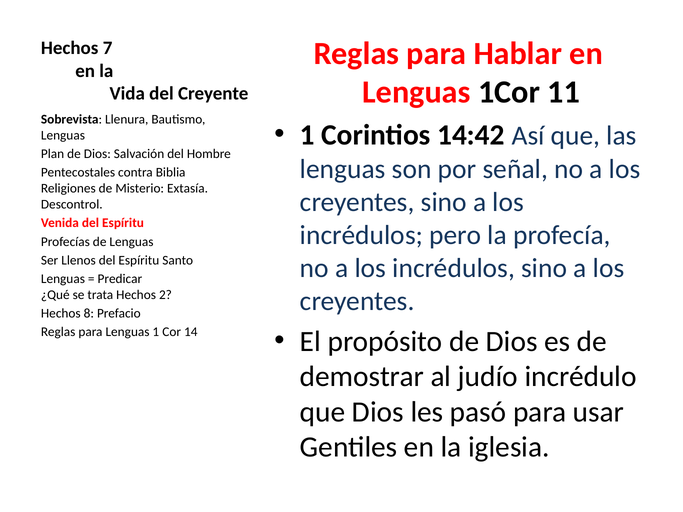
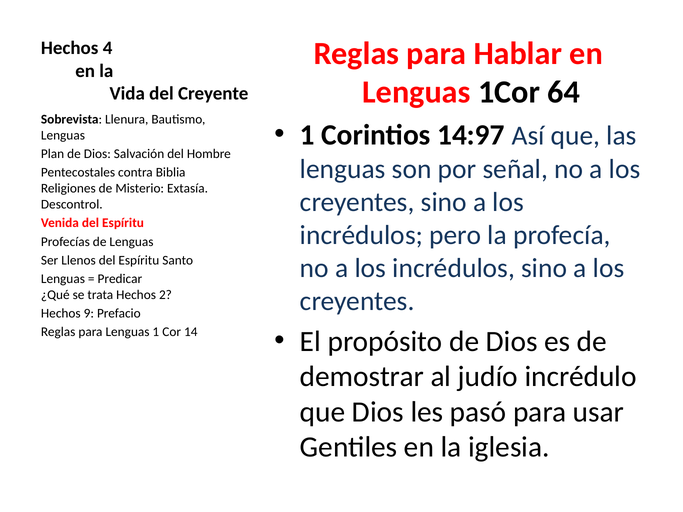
7: 7 -> 4 (108, 48)
11: 11 -> 64 (564, 92)
14:42: 14:42 -> 14:97 (471, 135)
8: 8 -> 9 (89, 314)
